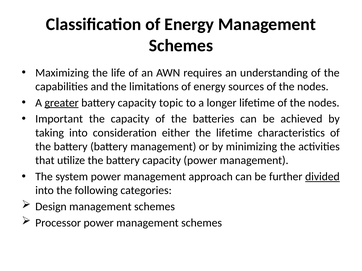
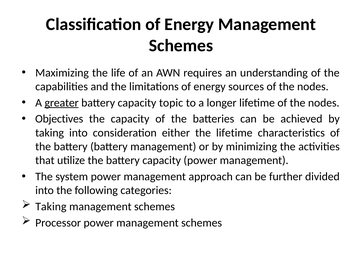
Important: Important -> Objectives (59, 119)
divided underline: present -> none (322, 177)
Design: Design -> Taking (51, 207)
